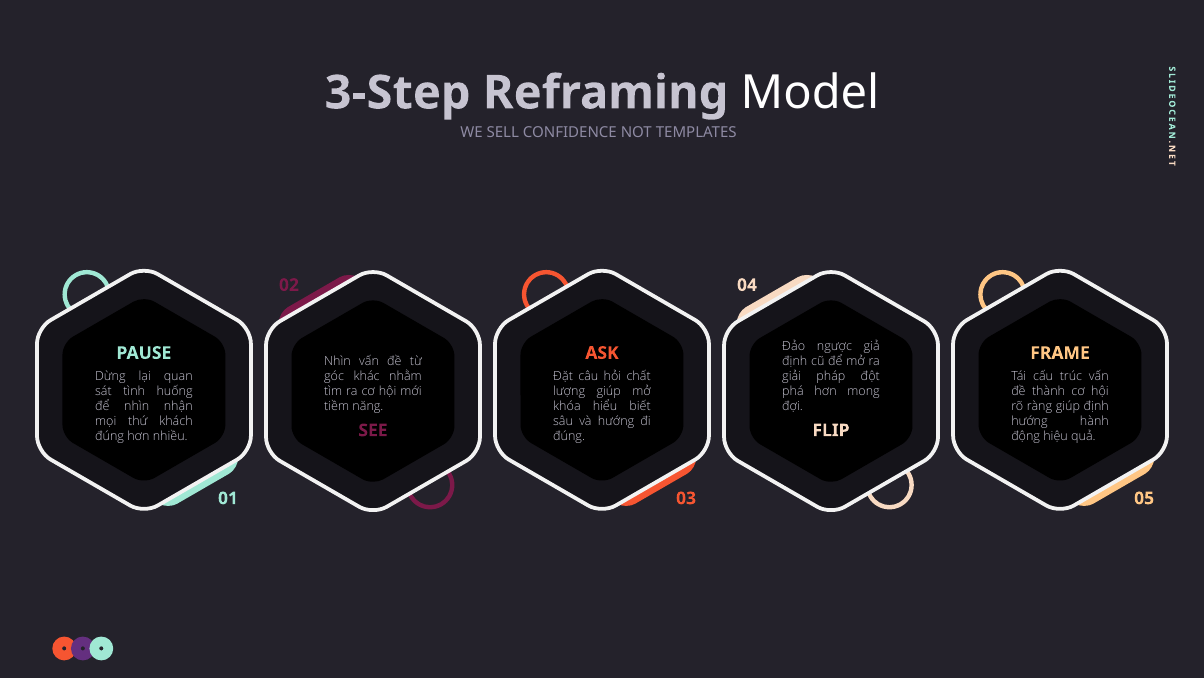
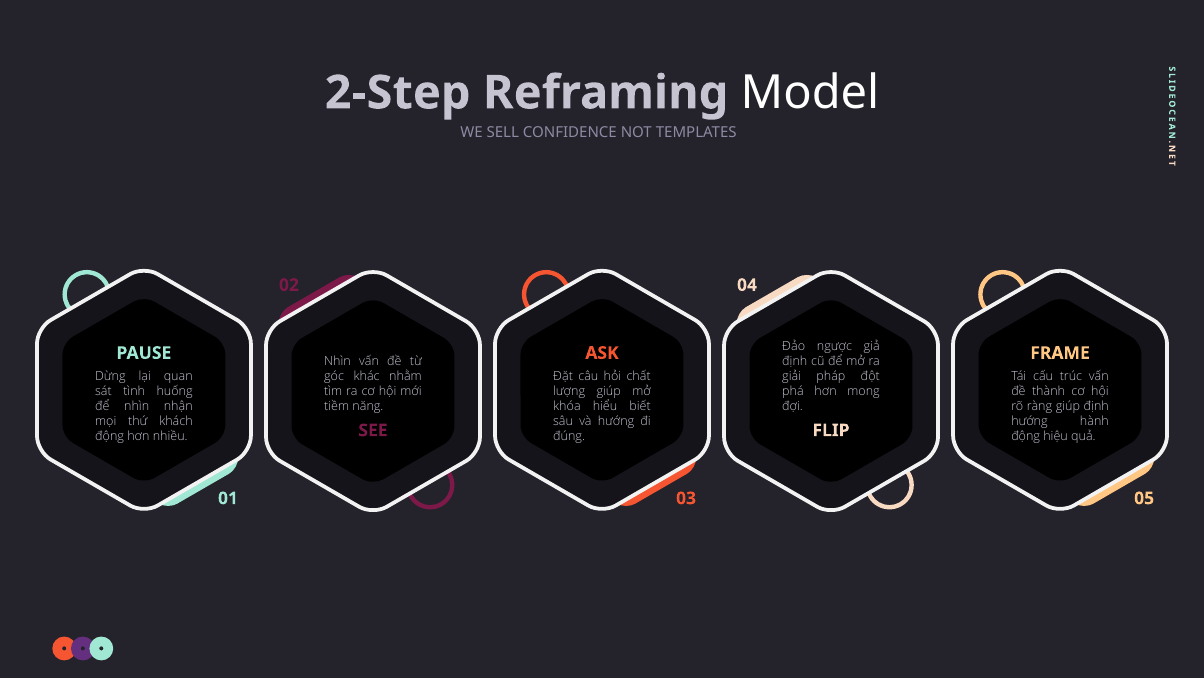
3-Step: 3-Step -> 2-Step (398, 93)
đúng: đúng -> động (110, 436)
